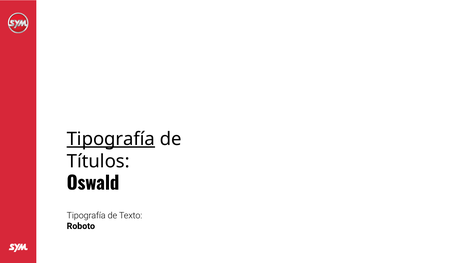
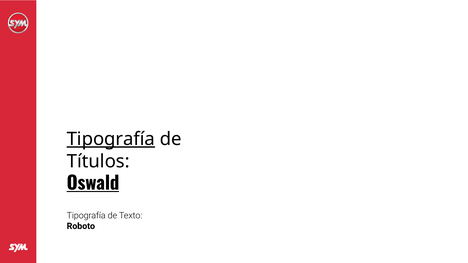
Oswald underline: none -> present (93, 184)
